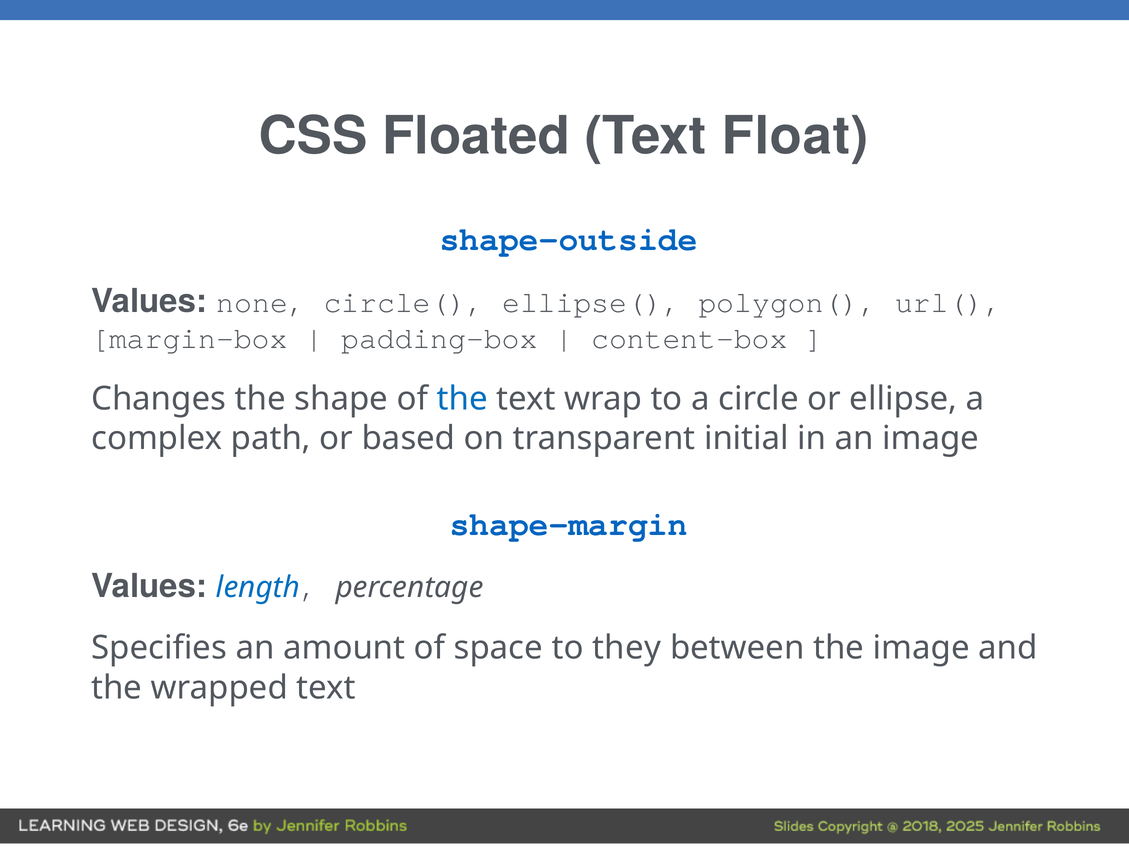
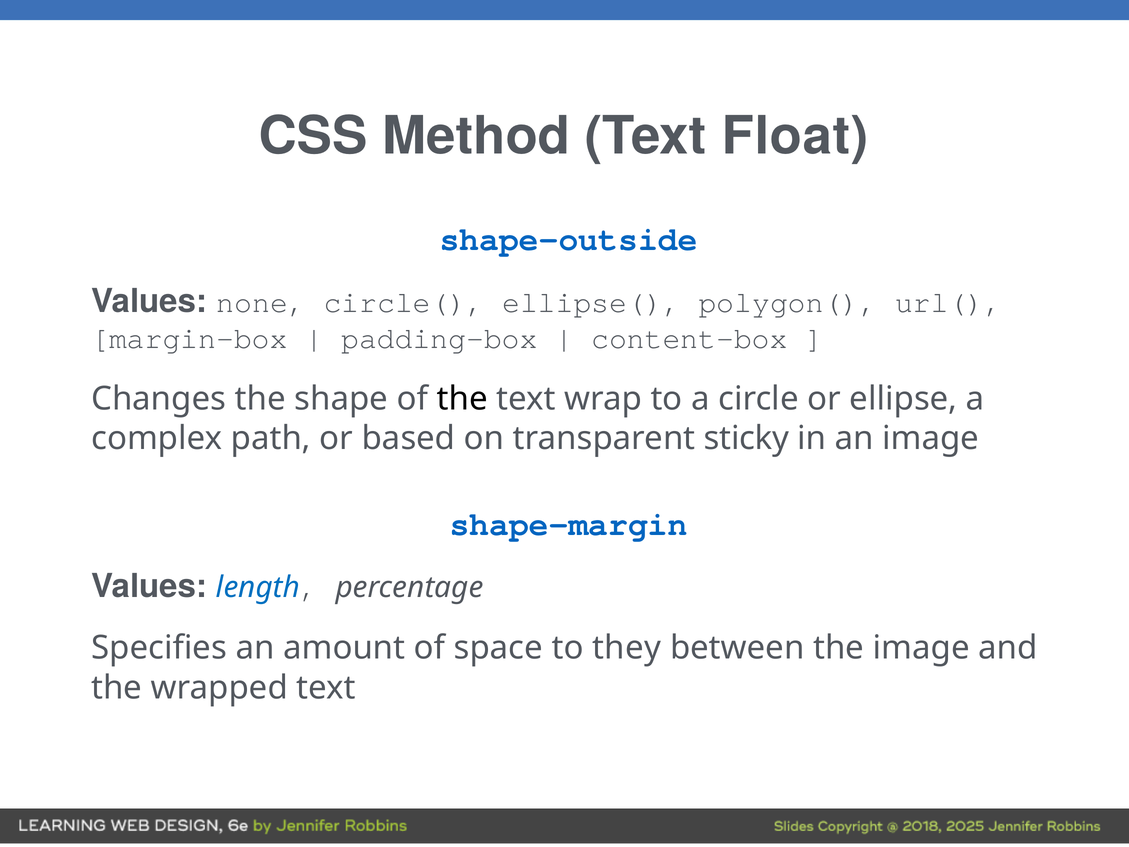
Floated: Floated -> Method (476, 136)
the colour: blue -> black (462, 399)
initial: initial -> sticky (746, 438)
